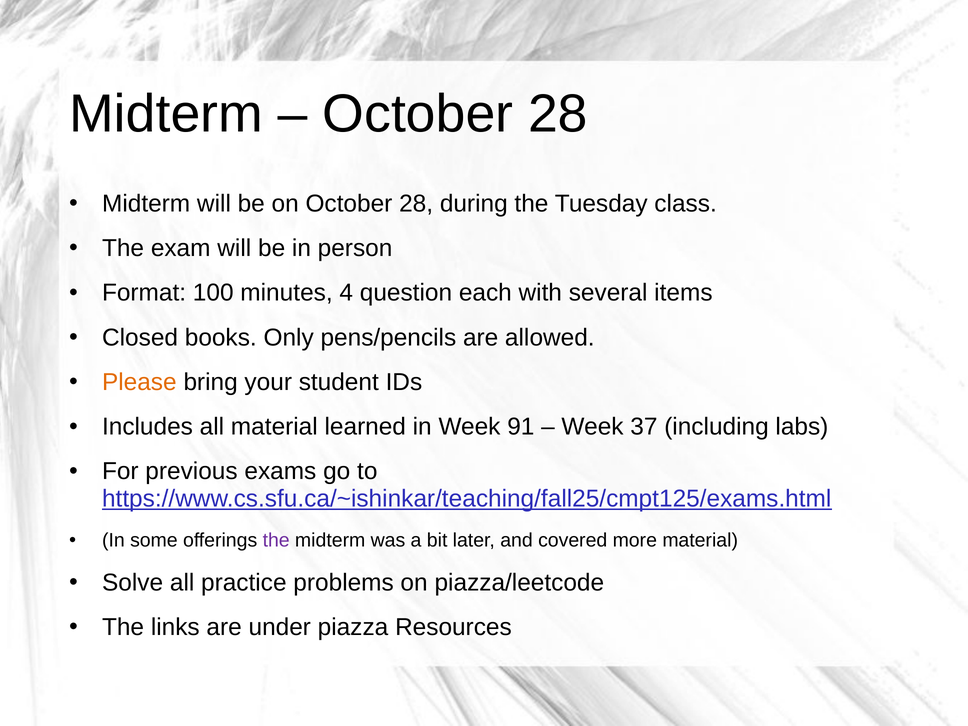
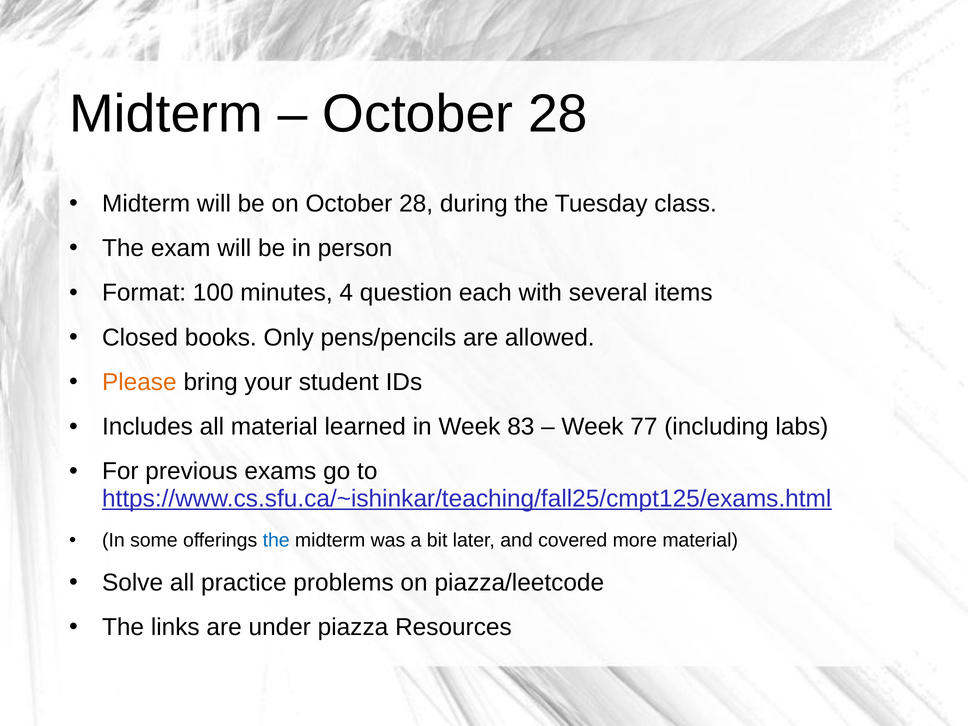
91: 91 -> 83 (521, 427)
37: 37 -> 77 (644, 427)
the colour: purple -> blue (276, 540)
